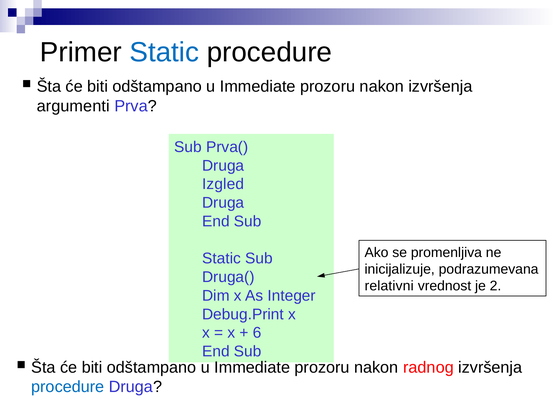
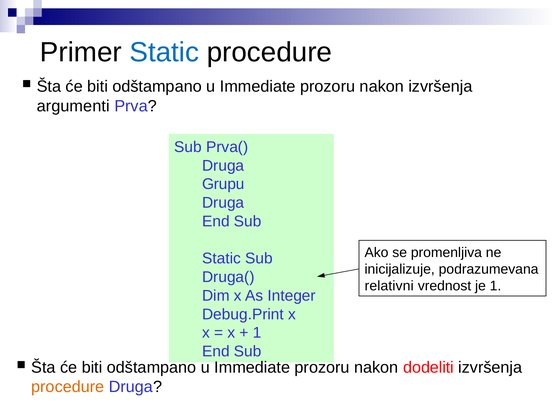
Izgled: Izgled -> Grupu (223, 184)
je 2: 2 -> 1 (495, 286)
6: 6 -> 1 (257, 333)
radnog: radnog -> dodeliti (429, 367)
procedure colour: blue -> orange (68, 387)
